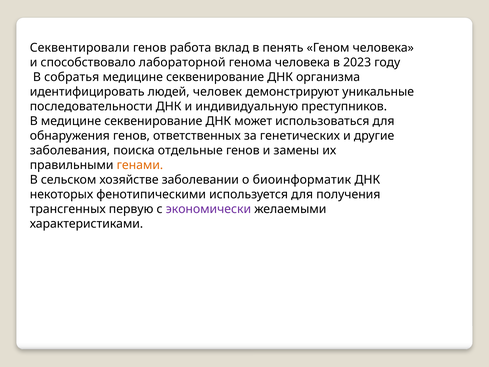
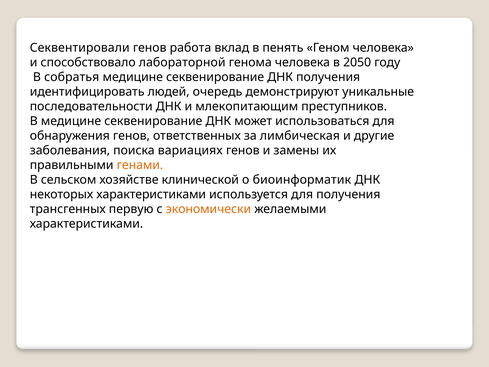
2023: 2023 -> 2050 (357, 62)
ДНК организма: организма -> получения (328, 77)
человек: человек -> очередь (218, 92)
индивидуальную: индивидуальную -> млекопитающим (247, 106)
генетических: генетических -> лимбическая (300, 136)
отдельные: отдельные -> вариациях (190, 150)
заболевании: заболевании -> клинической (200, 180)
некоторых фенотипическими: фенотипическими -> характеристиками (151, 194)
экономически colour: purple -> orange (208, 209)
